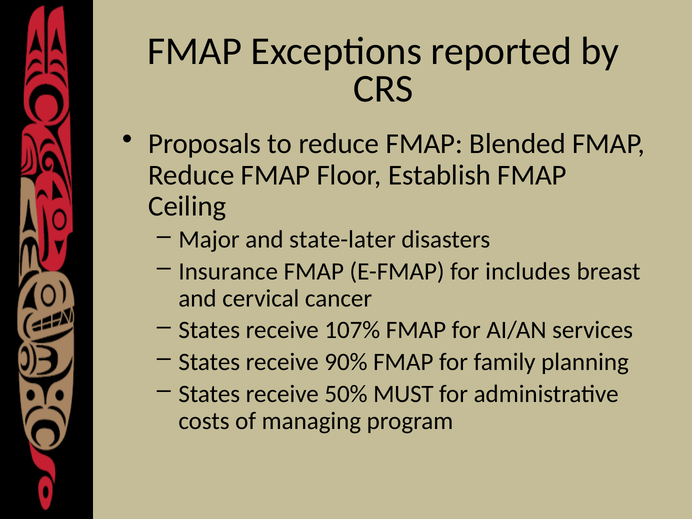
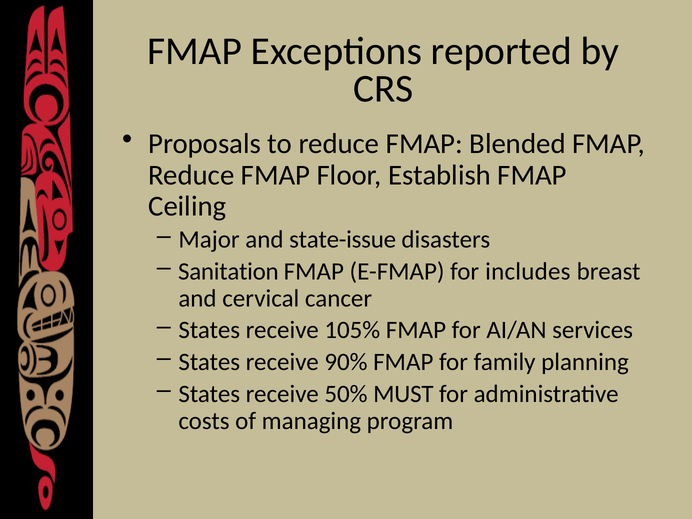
state-later: state-later -> state-issue (343, 240)
Insurance: Insurance -> Sanitation (228, 271)
107%: 107% -> 105% (352, 330)
